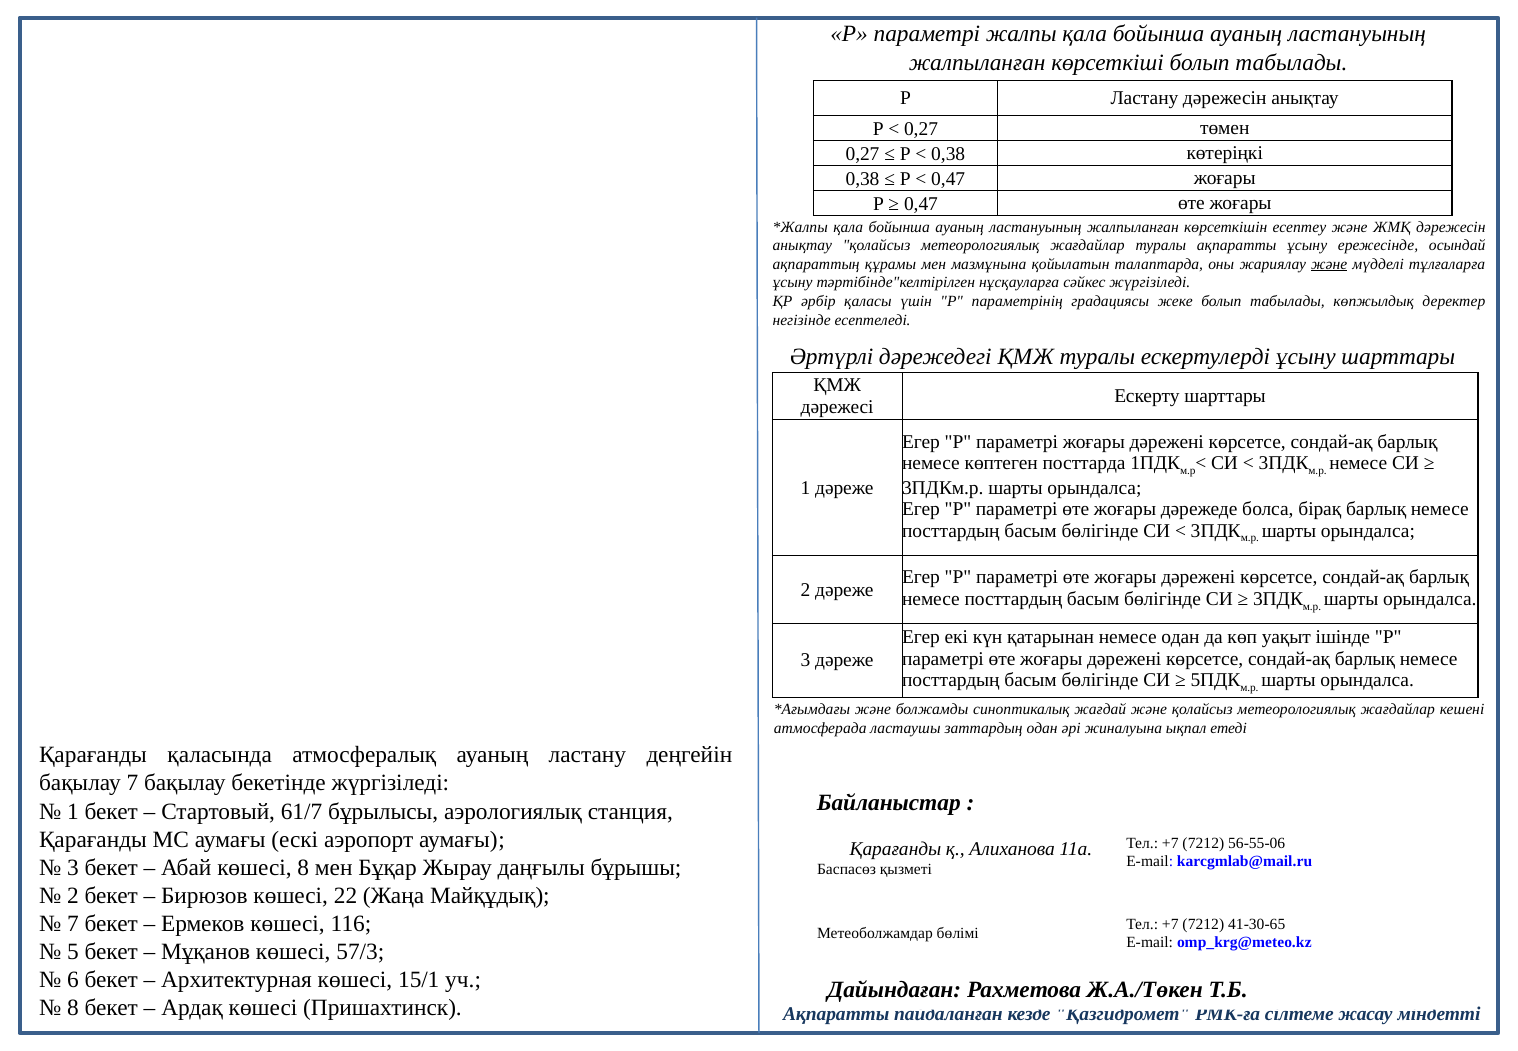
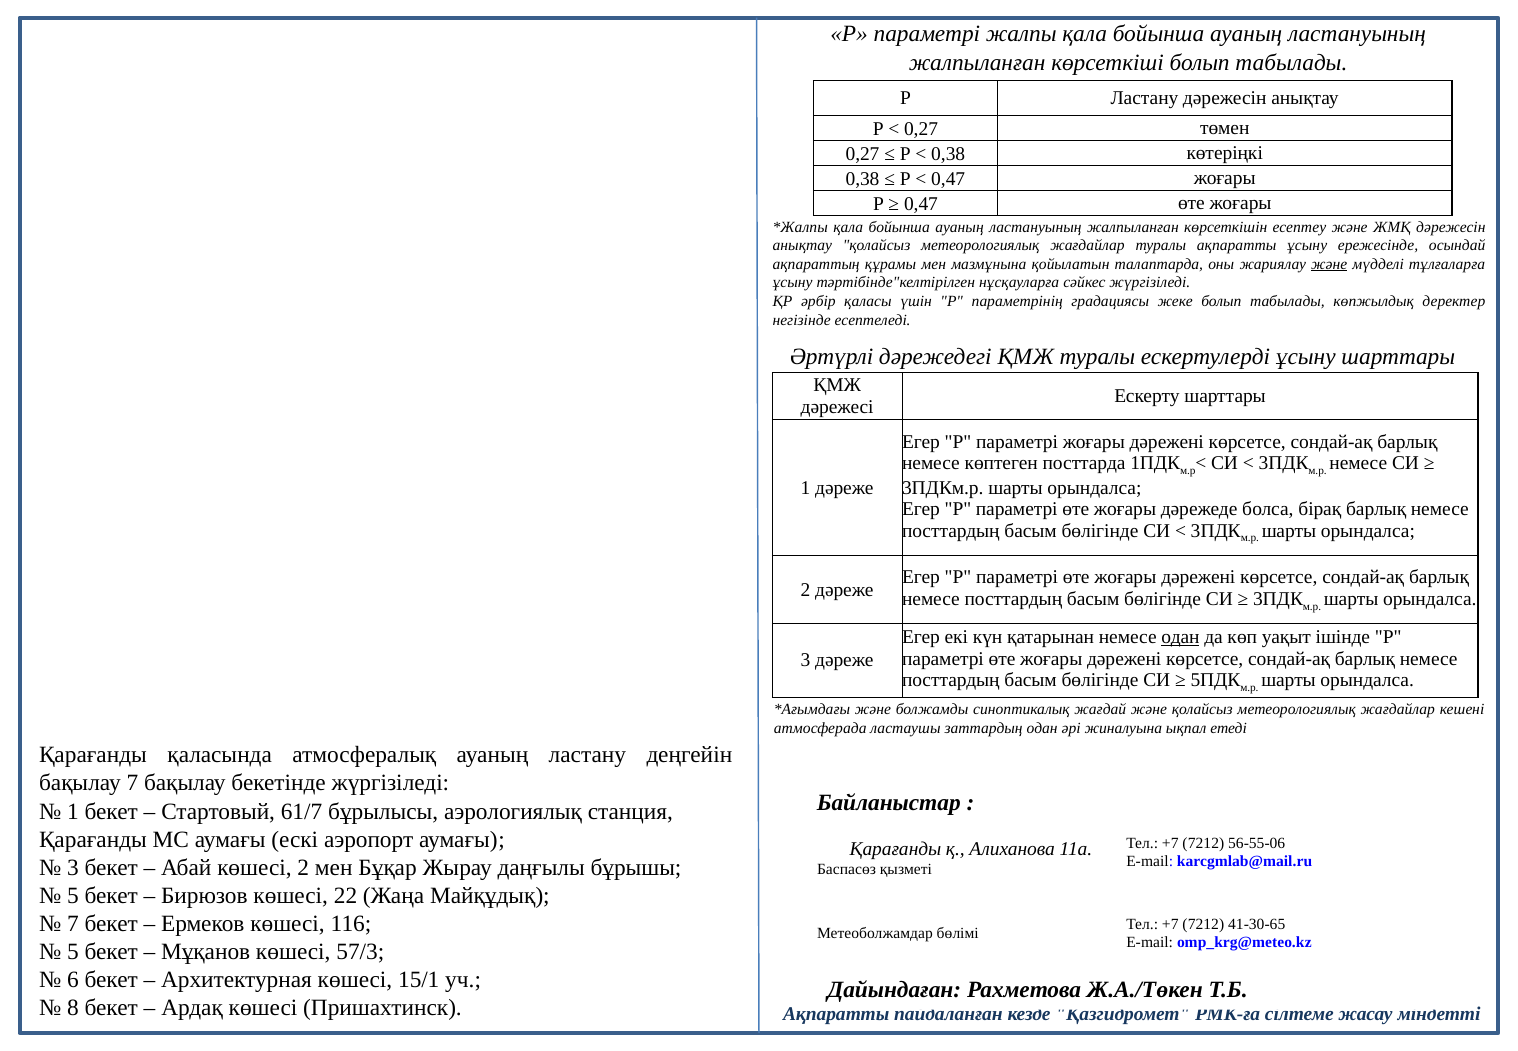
одан underline: none -> present (1180, 637)
көшесі 8: 8 -> 2 (303, 867)
2: 2 -> 5 (73, 895)
